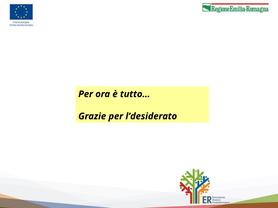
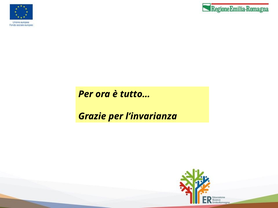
l’desiderato: l’desiderato -> l’invarianza (151, 117)
